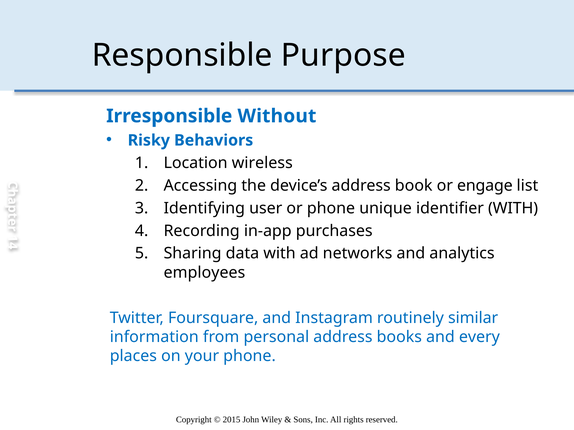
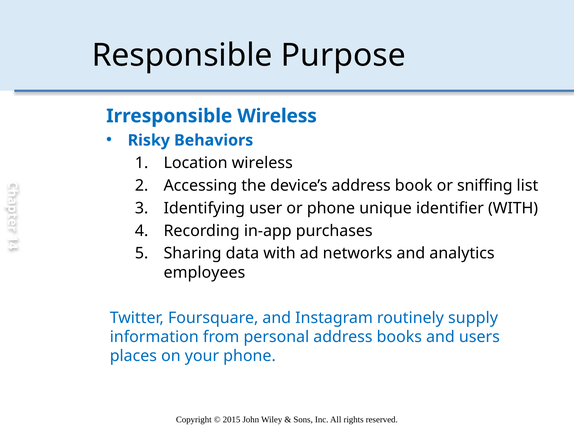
Irresponsible Without: Without -> Wireless (277, 116)
engage: engage -> sniffing (485, 186)
similar: similar -> supply (473, 318)
every: every -> users (479, 337)
